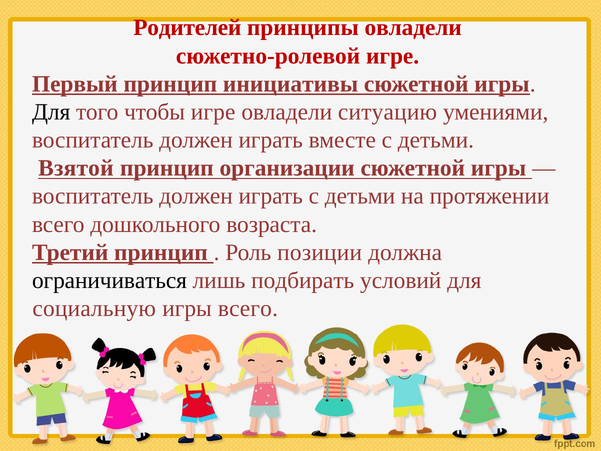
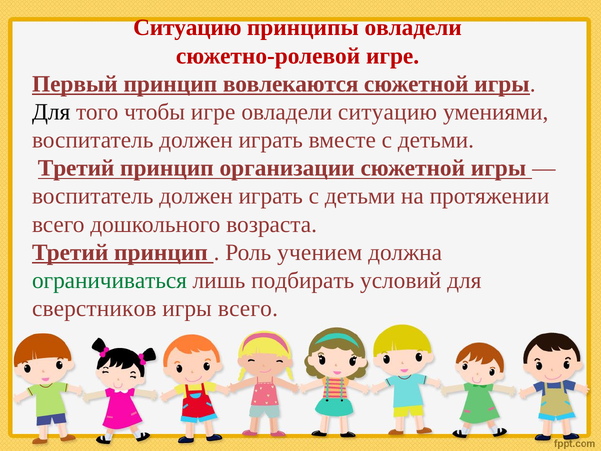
Родителей: Родителей -> Ситуацию (187, 28)
инициативы: инициативы -> вовлекаются (291, 84)
Взятой: Взятой -> Третий (76, 168)
позиции: позиции -> учением (320, 252)
ограничиваться colour: black -> green (109, 280)
социальную: социальную -> сверстников (94, 308)
